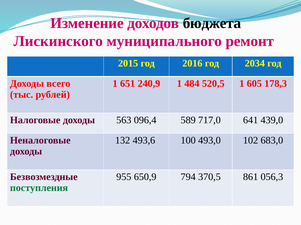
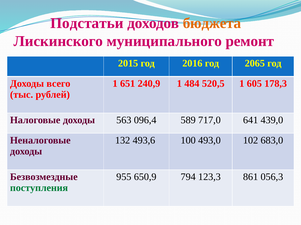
Изменение: Изменение -> Подстатьи (87, 23)
бюджета colour: black -> orange (212, 23)
2034: 2034 -> 2065 (255, 64)
370,5: 370,5 -> 123,3 (209, 177)
